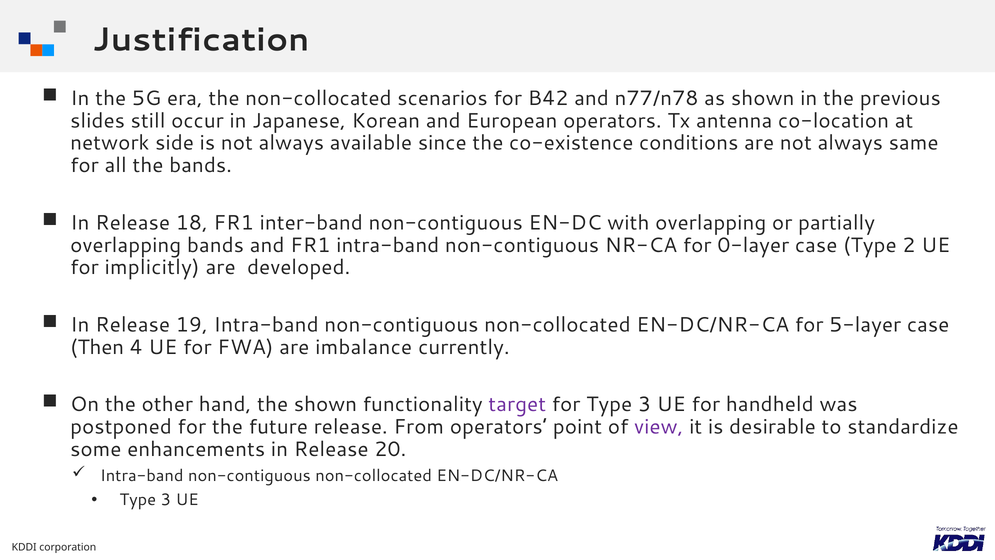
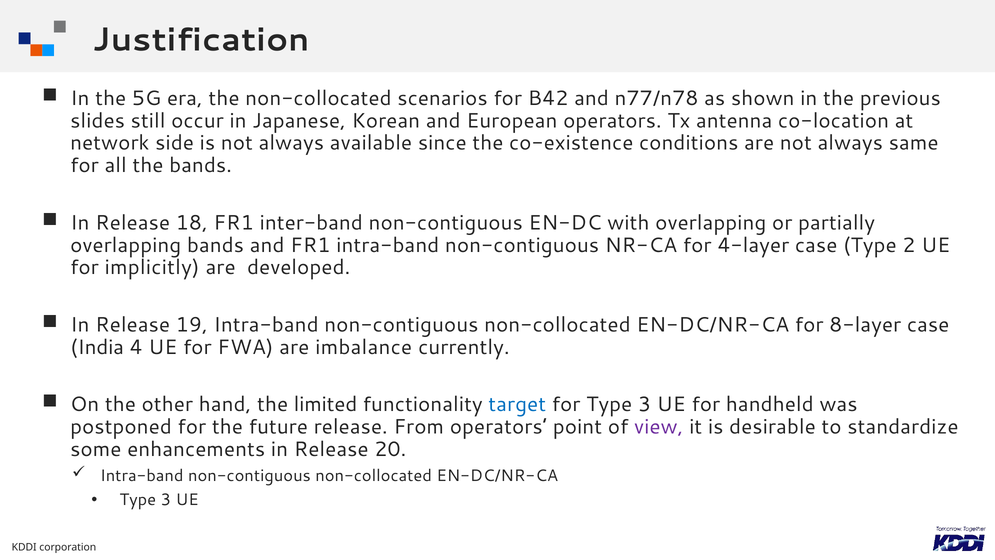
0-layer: 0-layer -> 4-layer (753, 245)
5-layer: 5-layer -> 8-layer (865, 325)
Then: Then -> India (97, 347)
the shown: shown -> limited (326, 404)
target colour: purple -> blue (517, 404)
